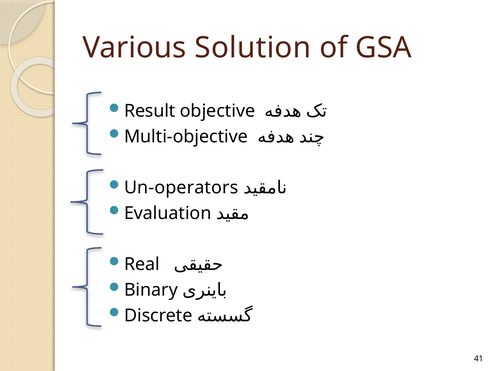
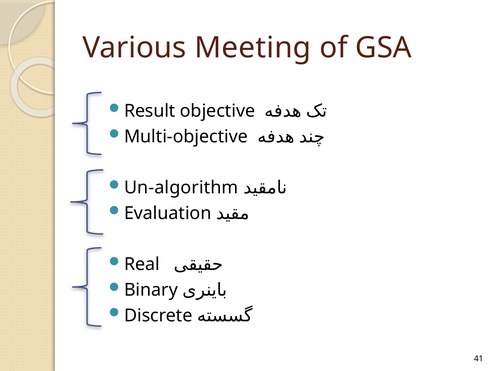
Solution: Solution -> Meeting (253, 48)
Un-operators: Un-operators -> Un-algorithm (181, 188)
